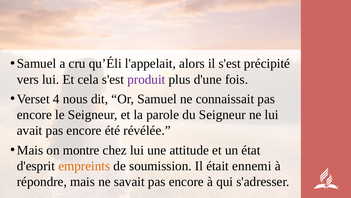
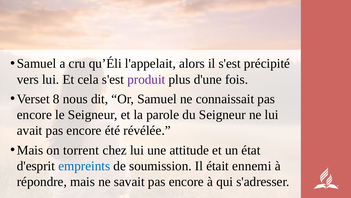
4: 4 -> 8 (56, 99)
montre: montre -> torrent (81, 150)
empreints colour: orange -> blue (84, 166)
